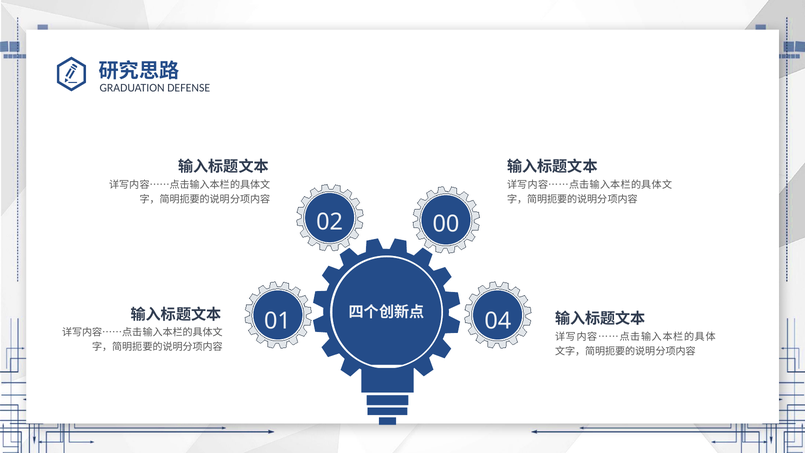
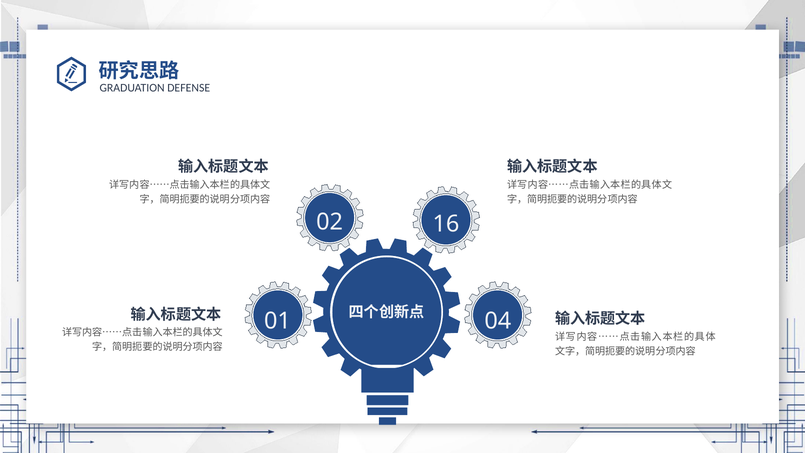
00: 00 -> 16 (446, 224)
